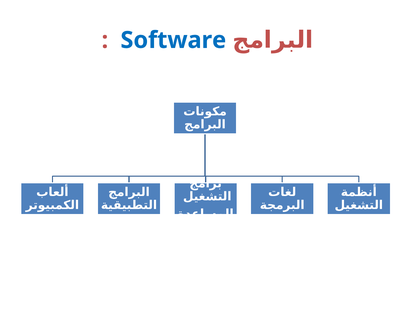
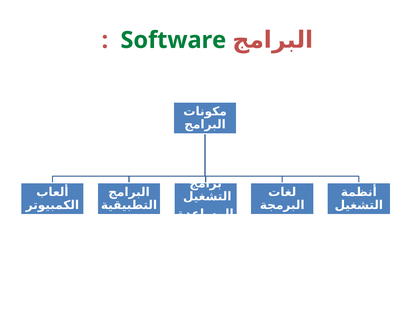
Software colour: blue -> green (173, 40)
